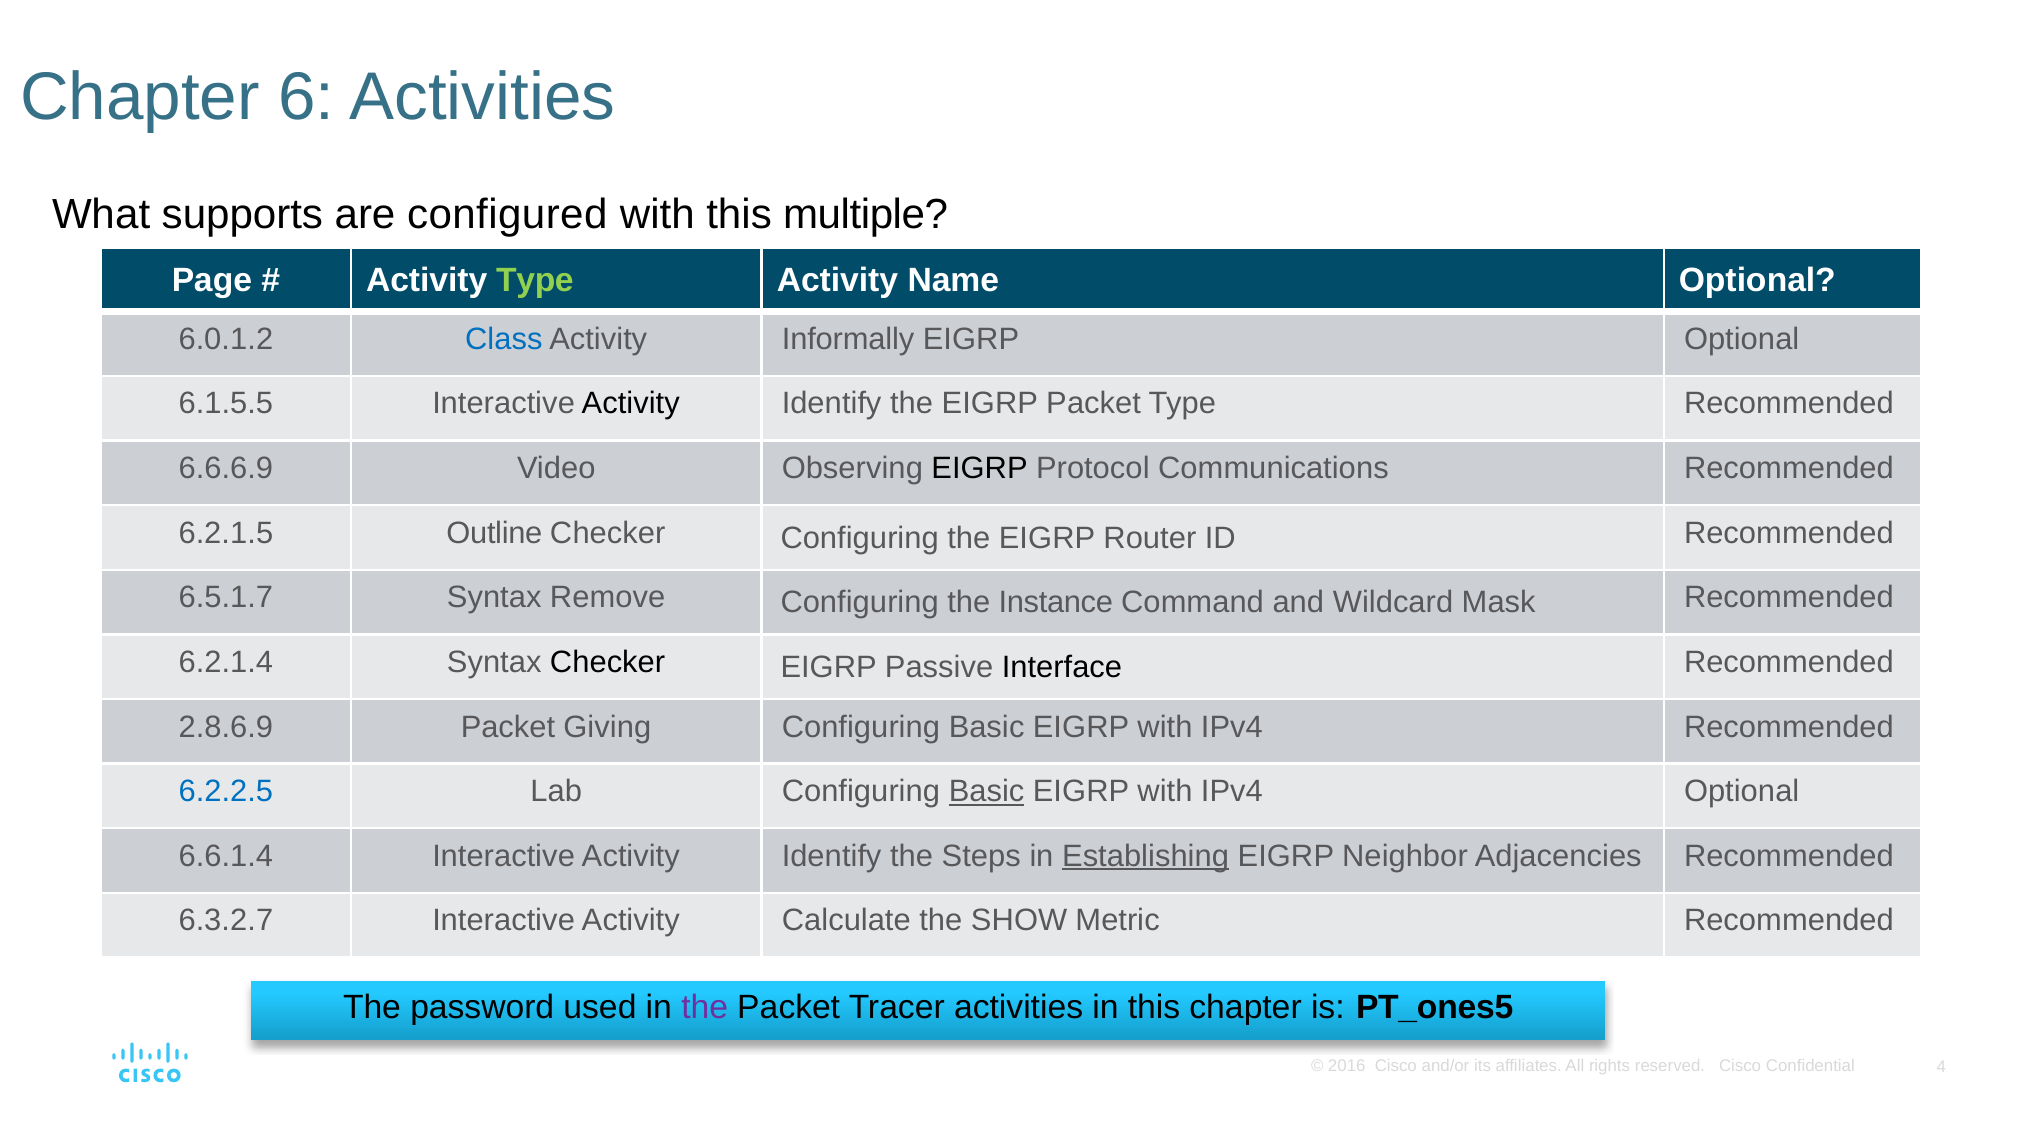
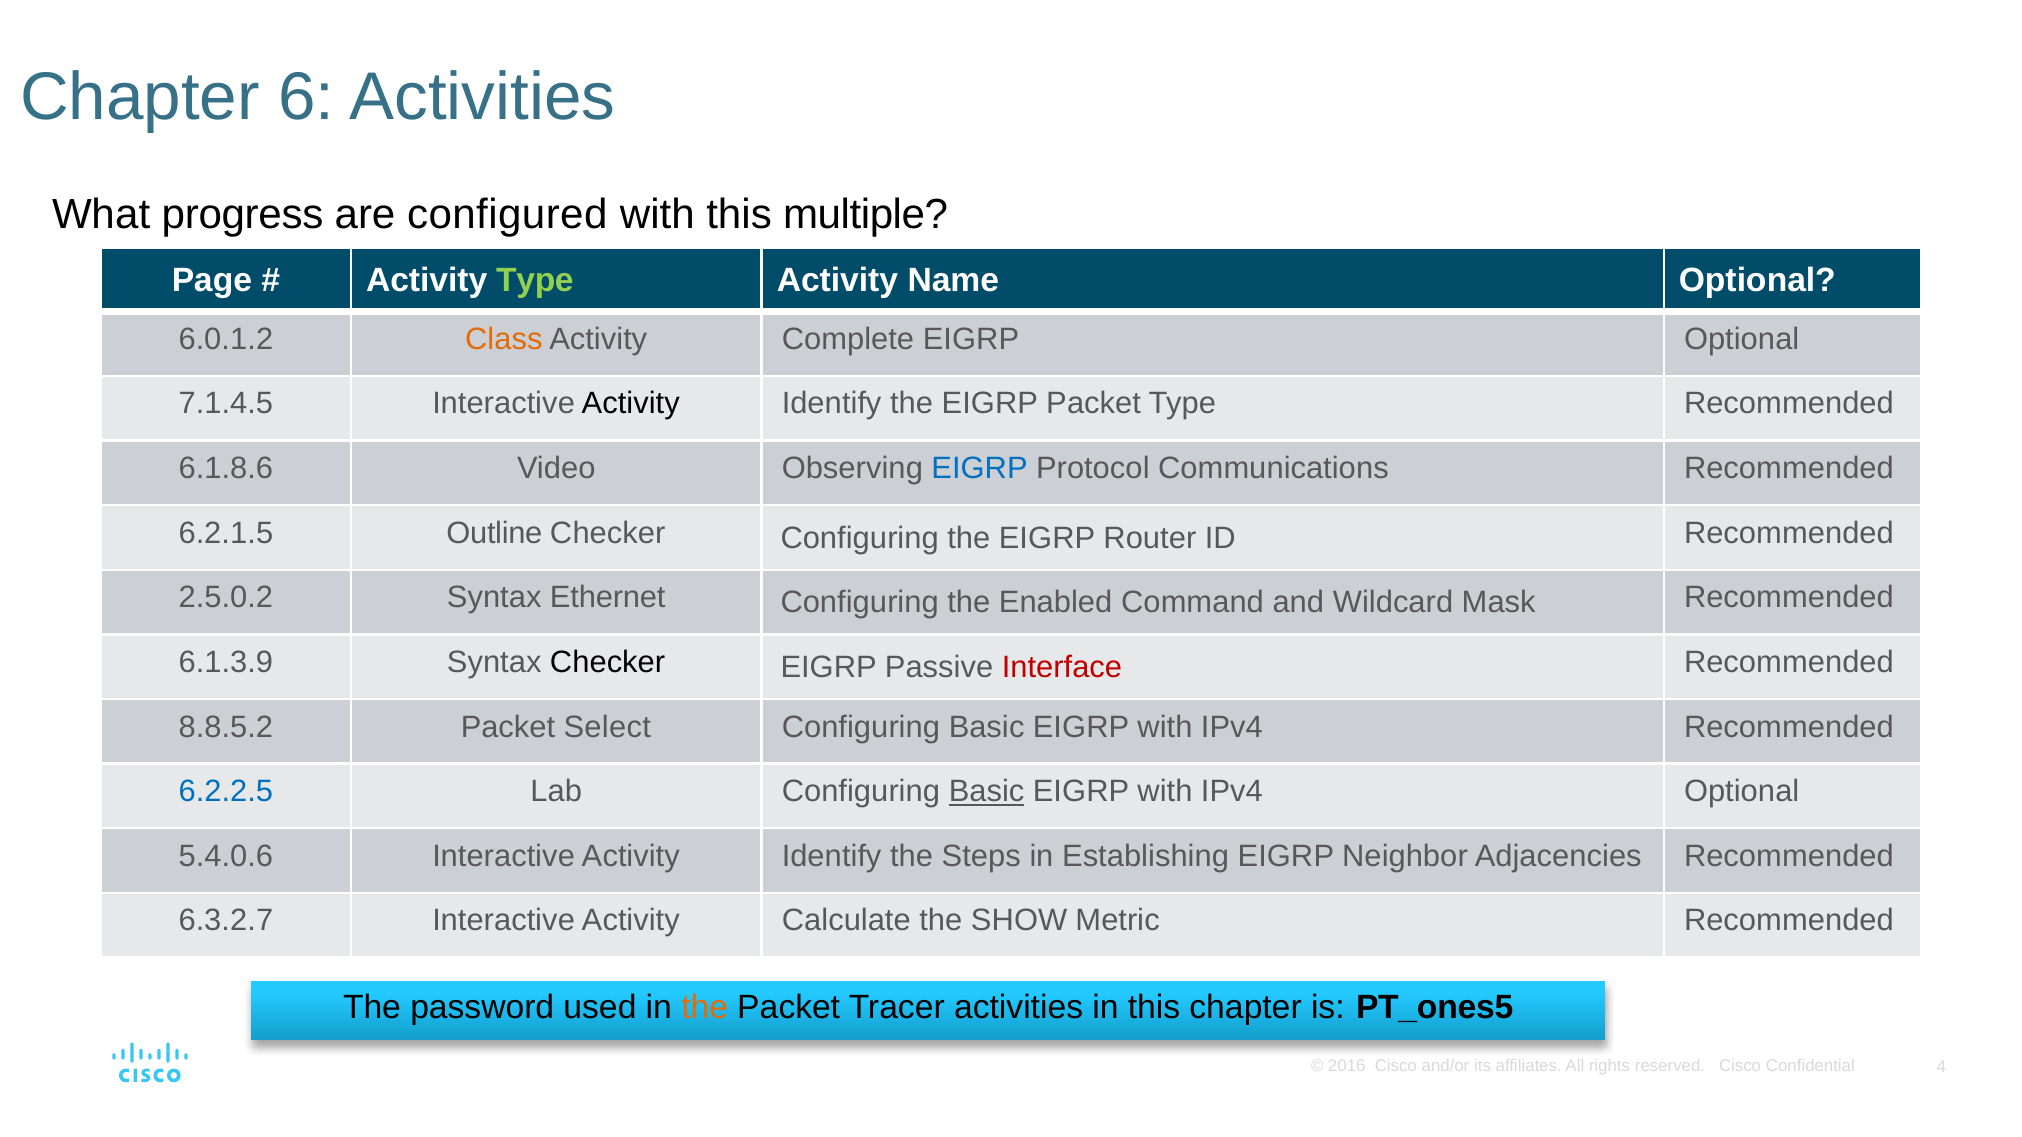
supports: supports -> progress (243, 215)
Class colour: blue -> orange (504, 339)
Informally: Informally -> Complete (848, 339)
6.1.5.5: 6.1.5.5 -> 7.1.4.5 (226, 404)
6.6.6.9: 6.6.6.9 -> 6.1.8.6 (226, 469)
EIGRP colour: black -> blue (980, 469)
6.5.1.7: 6.5.1.7 -> 2.5.0.2 (226, 598)
Remove: Remove -> Ethernet (608, 598)
Instance: Instance -> Enabled (1056, 603)
6.2.1.4: 6.2.1.4 -> 6.1.3.9 (226, 662)
Interface colour: black -> red (1062, 667)
2.8.6.9: 2.8.6.9 -> 8.8.5.2 (226, 727)
Giving: Giving -> Select (607, 727)
6.6.1.4: 6.6.1.4 -> 5.4.0.6 (226, 856)
Establishing underline: present -> none (1146, 856)
the colour: purple -> orange (705, 1008)
